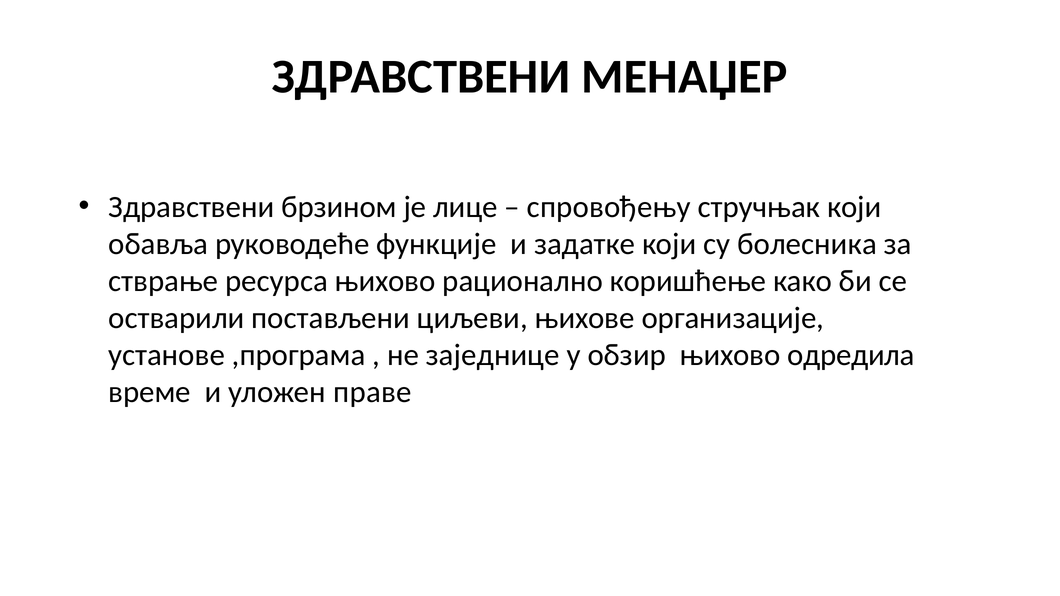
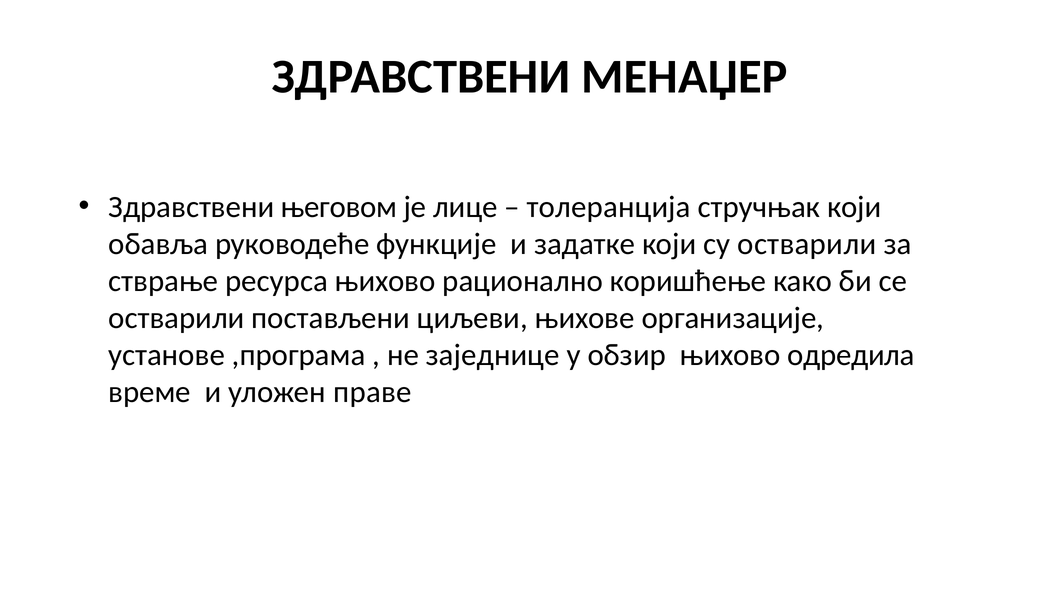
брзином: брзином -> његовом (339, 207)
спровођењу: спровођењу -> толеранција (609, 207)
су болесника: болесника -> остварили (807, 244)
